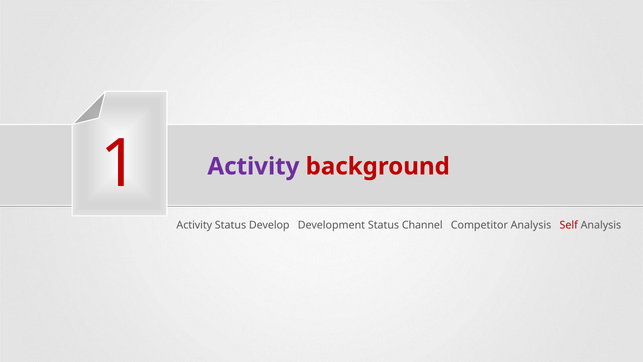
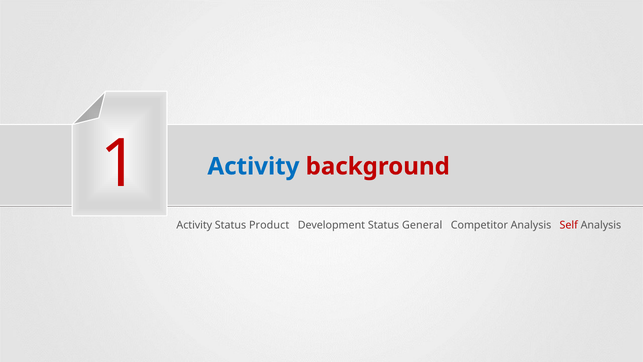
Activity colour: purple -> blue (253, 166)
Develop: Develop -> Product (269, 225)
Channel: Channel -> General (422, 225)
